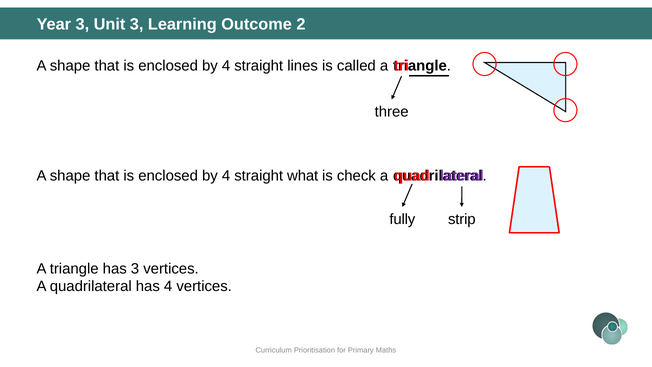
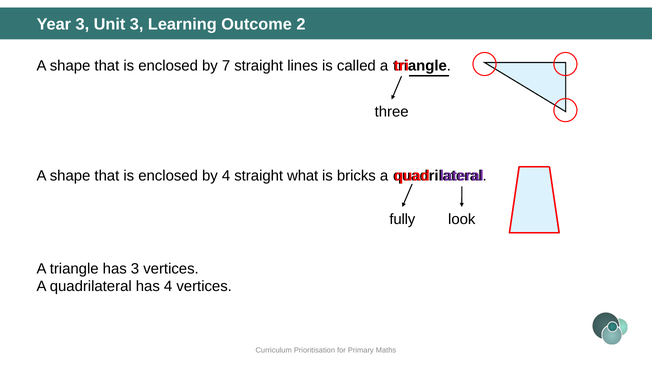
4: 4 -> 7 (226, 66)
check: check -> bricks (356, 176)
strip: strip -> look (462, 219)
